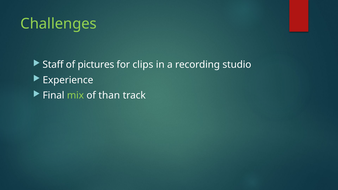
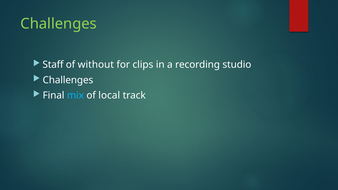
pictures: pictures -> without (96, 65)
Experience: Experience -> Challenges (68, 80)
mix colour: light green -> light blue (75, 95)
than: than -> local (109, 95)
